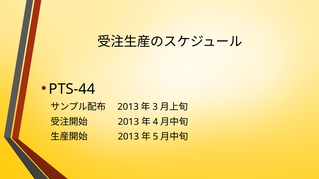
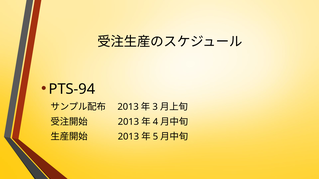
PTS-44: PTS-44 -> PTS-94 (72, 89)
